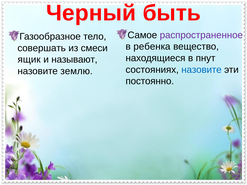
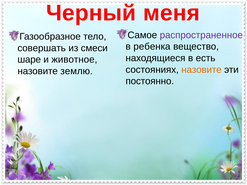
быть: быть -> меня (172, 13)
пнут: пнут -> есть (206, 58)
ящик: ящик -> шаре (29, 60)
называют: называют -> животное (74, 60)
назовите colour: blue -> orange (201, 70)
